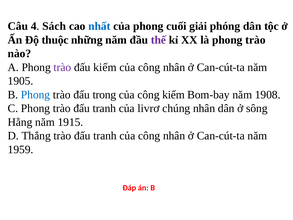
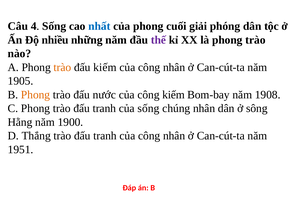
4 Sách: Sách -> Sống (54, 26)
thuộc: thuộc -> nhiều (55, 40)
trào colour: purple -> orange (62, 67)
Phong colour: blue -> orange (36, 95)
trong: trong -> nước (104, 95)
của livrơ: livrơ -> sống (148, 108)
1915: 1915 -> 1900 (70, 122)
1959: 1959 -> 1951 (21, 149)
